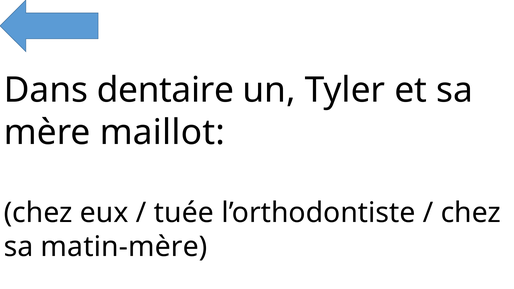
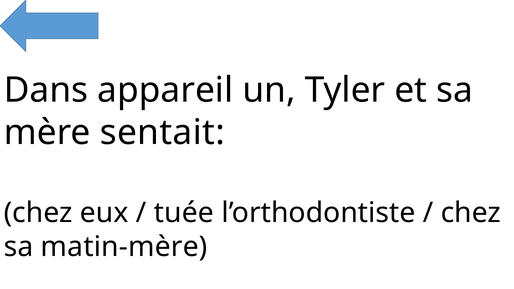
dentaire: dentaire -> appareil (165, 90)
maillot: maillot -> sentait (162, 133)
